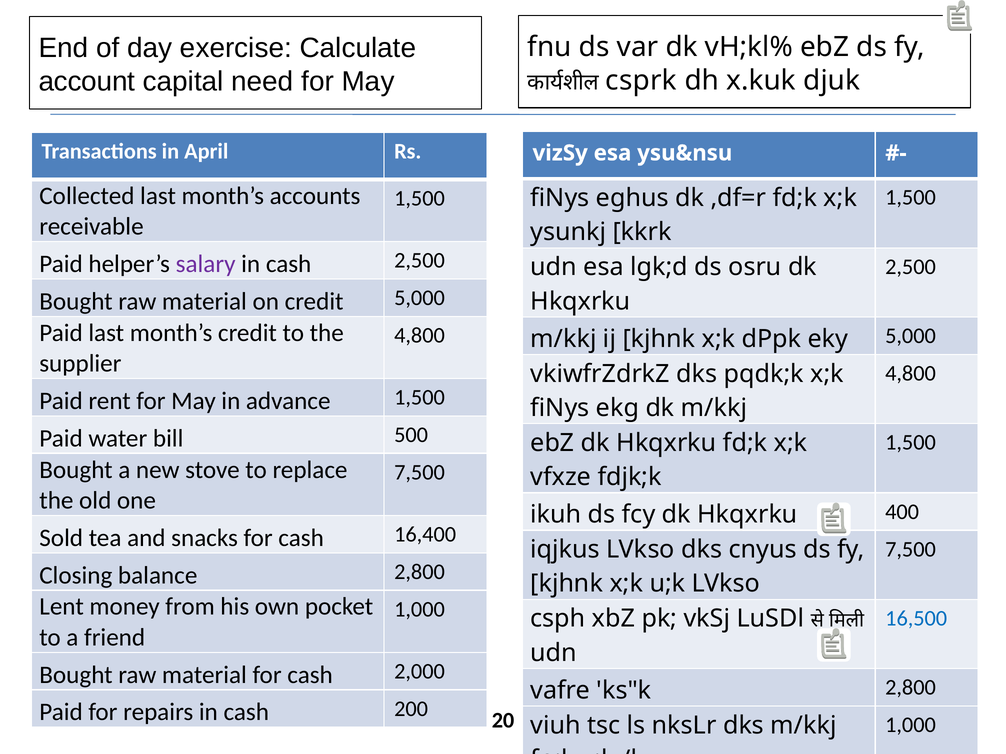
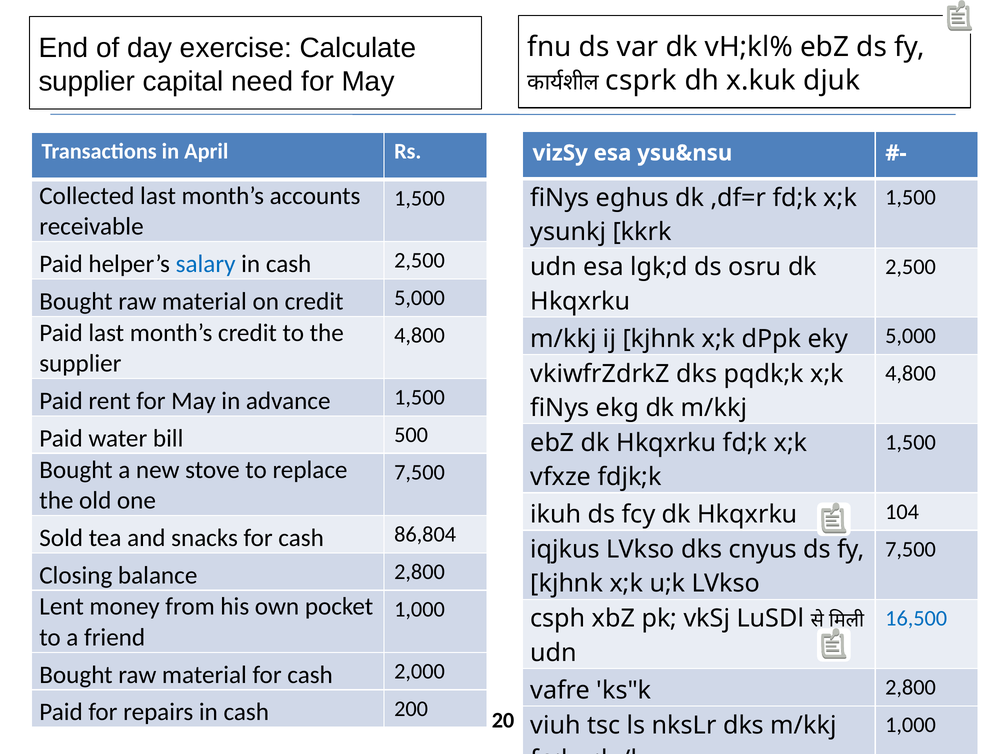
account: account -> supplier (87, 82)
salary colour: purple -> blue (206, 264)
400: 400 -> 104 (902, 512)
16,400: 16,400 -> 86,804 (425, 535)
